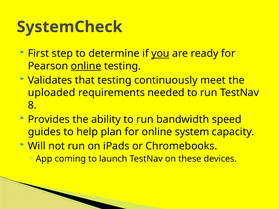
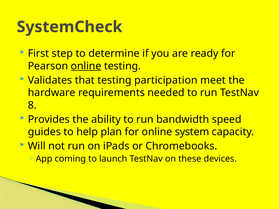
you underline: present -> none (160, 54)
continuously: continuously -> participation (166, 80)
uploaded: uploaded -> hardware (52, 93)
